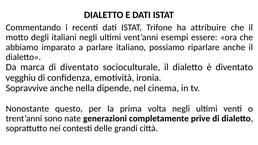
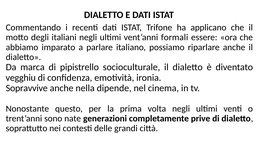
attribuire: attribuire -> applicano (208, 28)
esempi: esempi -> formali (175, 37)
di diventato: diventato -> pipistrello (79, 67)
